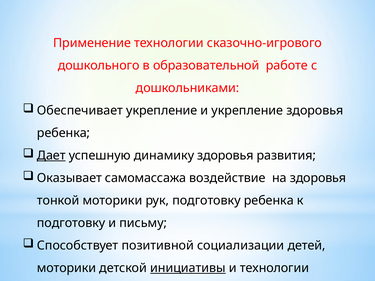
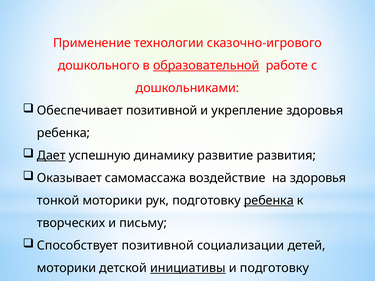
образовательной underline: none -> present (206, 66)
Обеспечивает укрепление: укрепление -> позитивной (162, 111)
динамику здоровья: здоровья -> развитие (225, 156)
ребенка underline: none -> present (269, 201)
подготовку: подготовку -> творческих (71, 223)
и технологии: технологии -> подготовку (274, 268)
